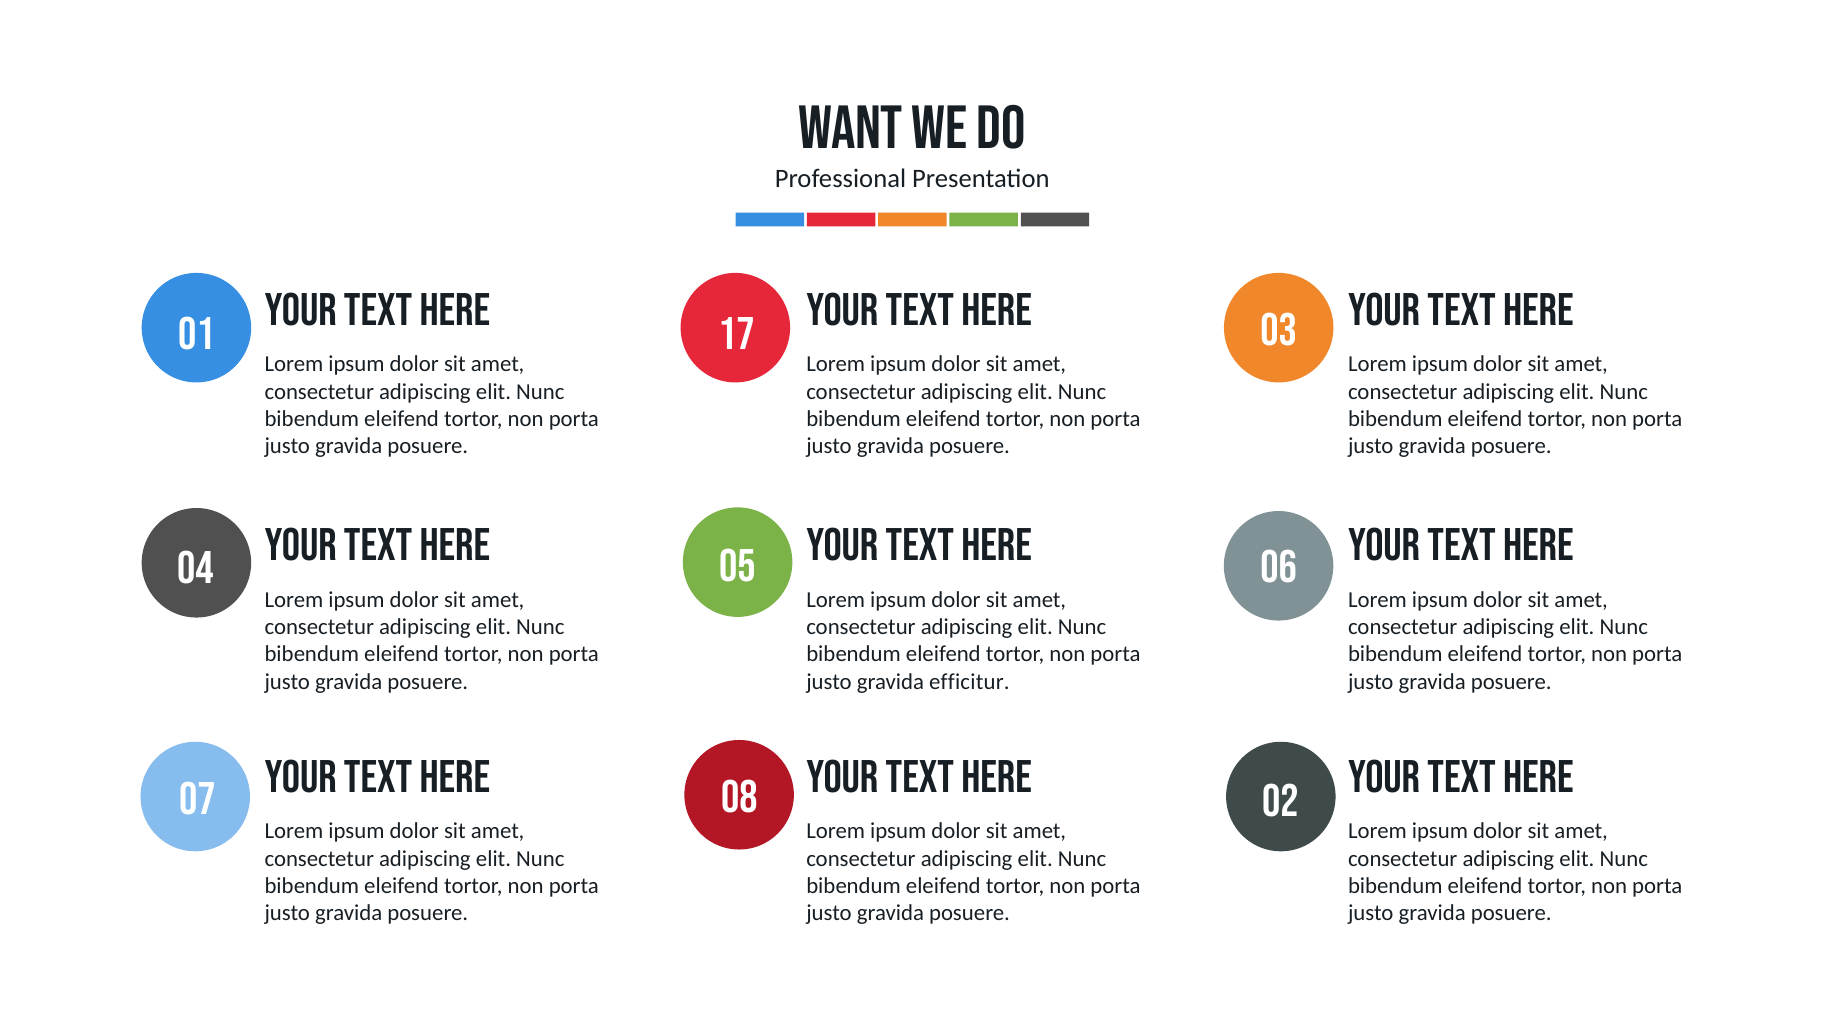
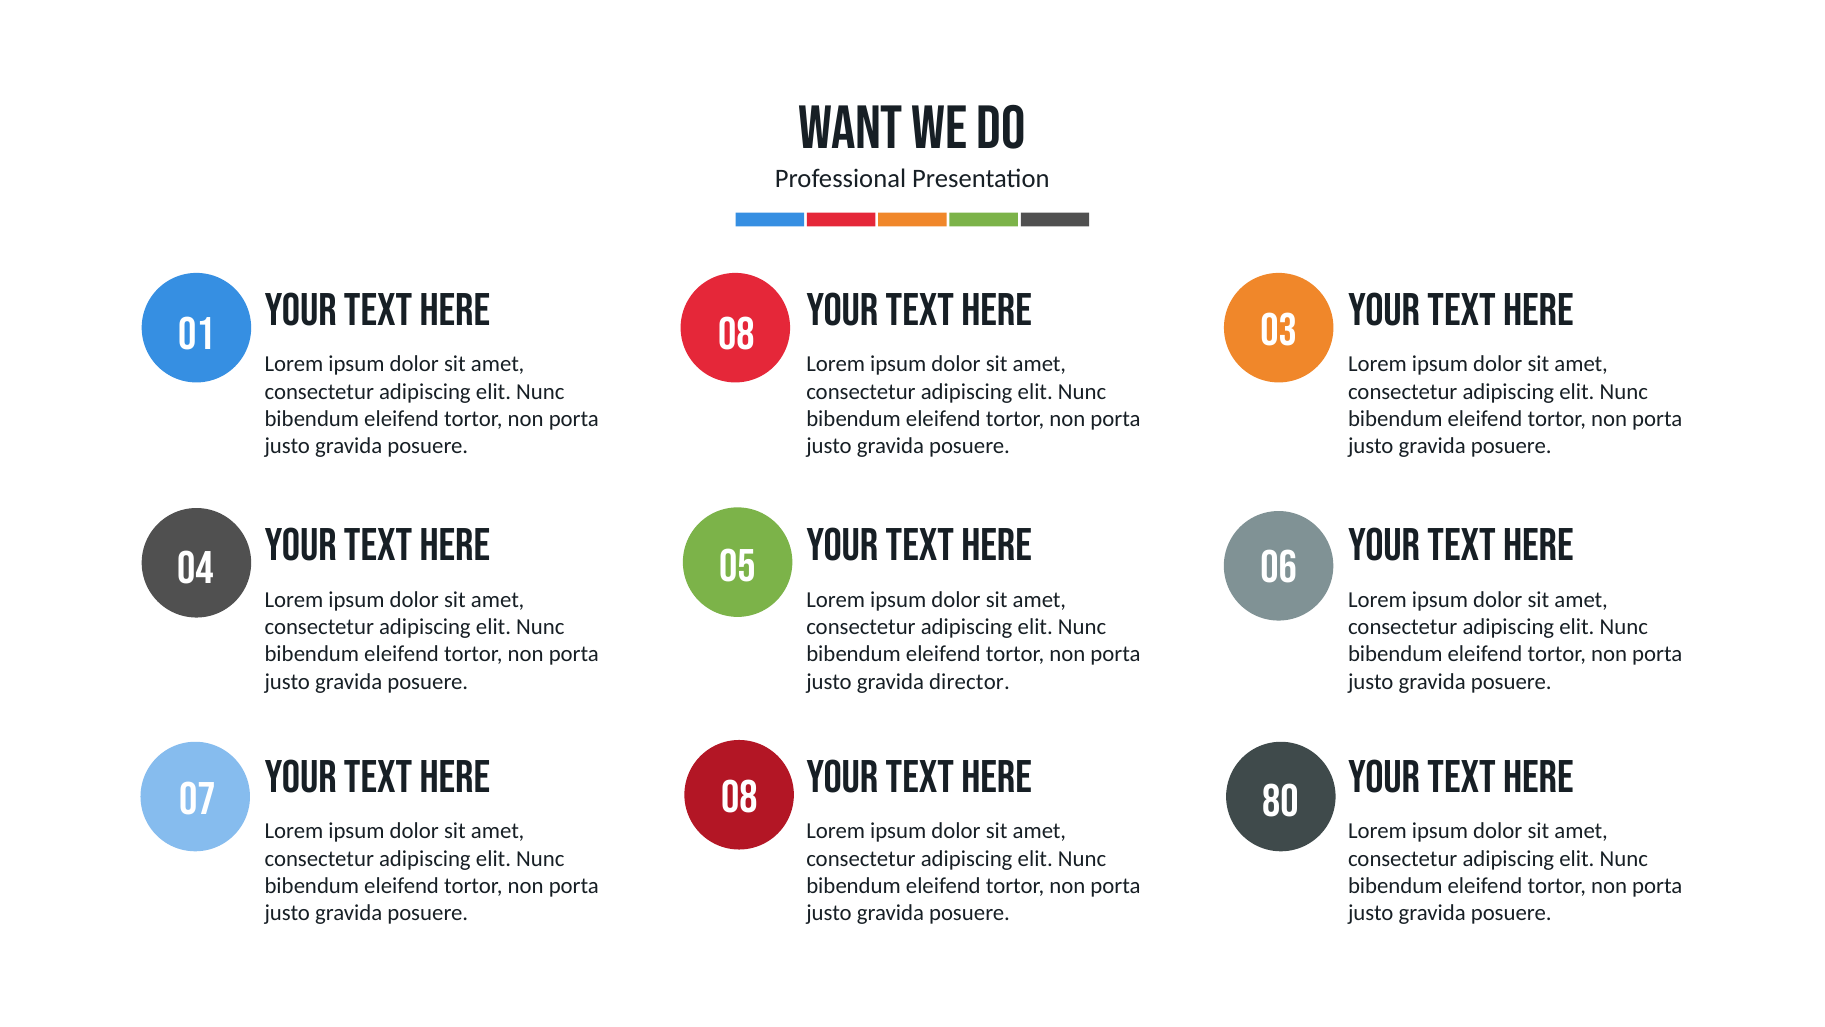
01 17: 17 -> 08 (736, 334)
efficitur: efficitur -> director (969, 681)
02: 02 -> 80 (1280, 801)
